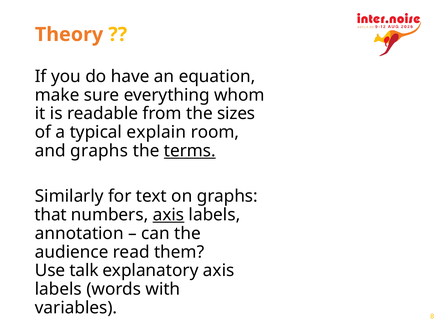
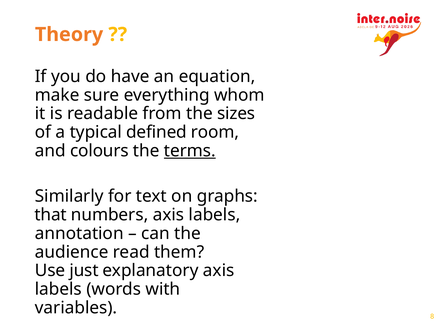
explain: explain -> defined (157, 132)
and graphs: graphs -> colours (99, 151)
axis underline: present -> none (168, 215)
talk: talk -> just (84, 271)
